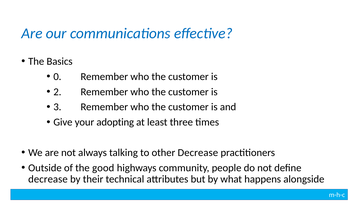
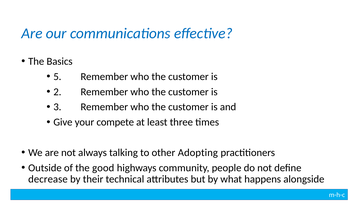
0: 0 -> 5 (57, 77)
adopting: adopting -> compete (115, 122)
other Decrease: Decrease -> Adopting (198, 153)
